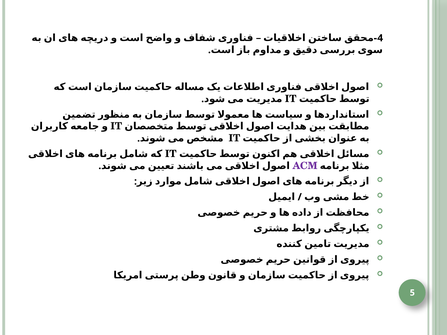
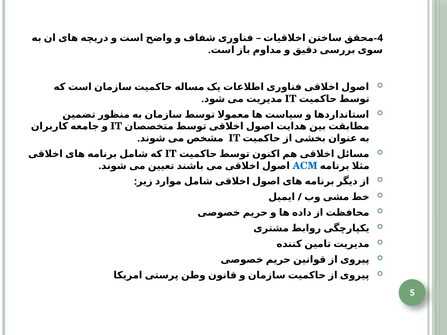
ACM colour: purple -> blue (305, 166)
